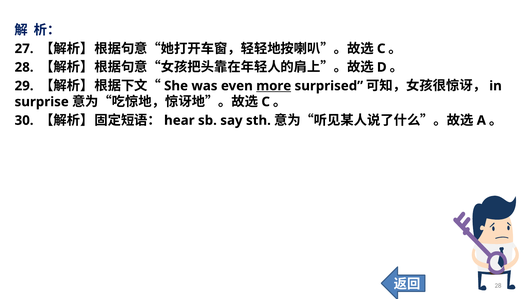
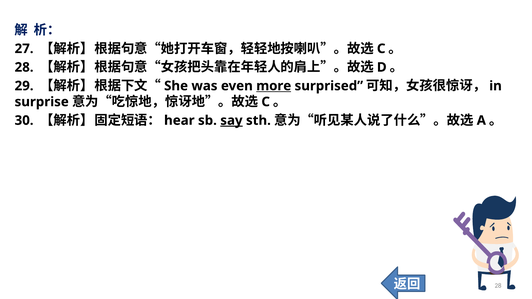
say underline: none -> present (231, 121)
